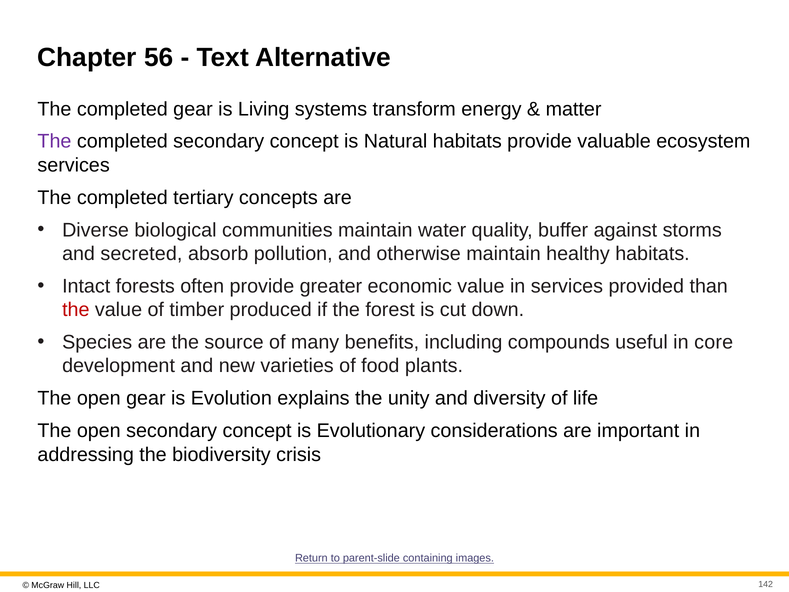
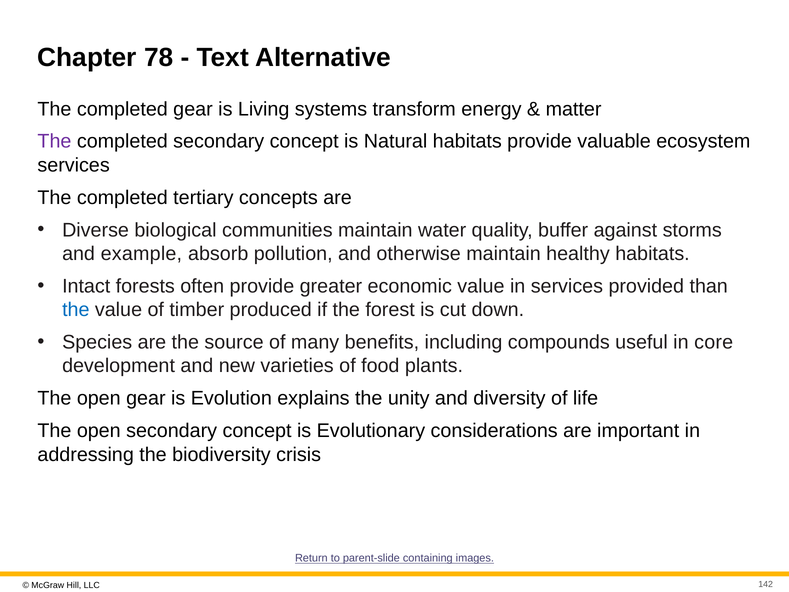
56: 56 -> 78 (159, 57)
secreted: secreted -> example (141, 254)
the colour: red -> blue (76, 310)
